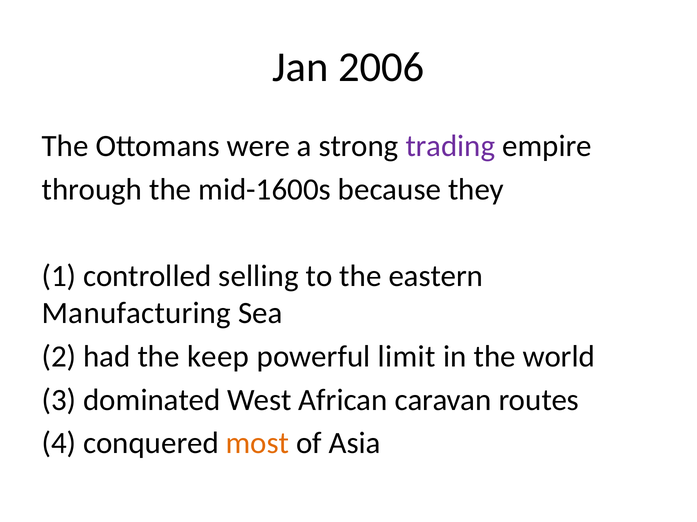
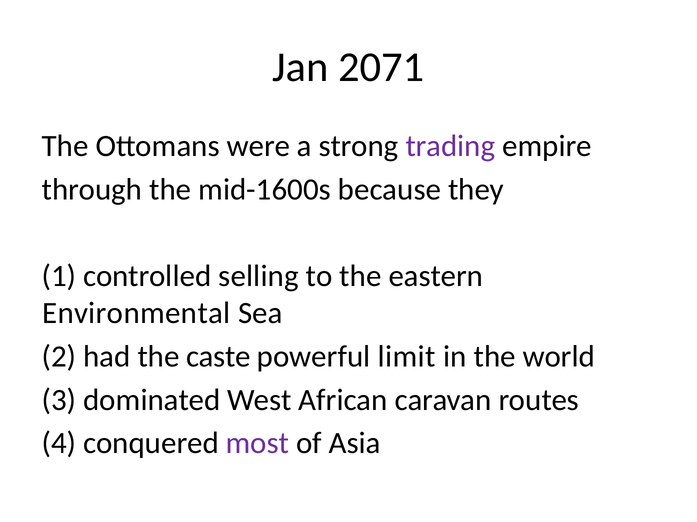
2006: 2006 -> 2071 (381, 67)
Manufacturing: Manufacturing -> Environmental (136, 314)
keep: keep -> caste (218, 357)
most colour: orange -> purple (257, 444)
